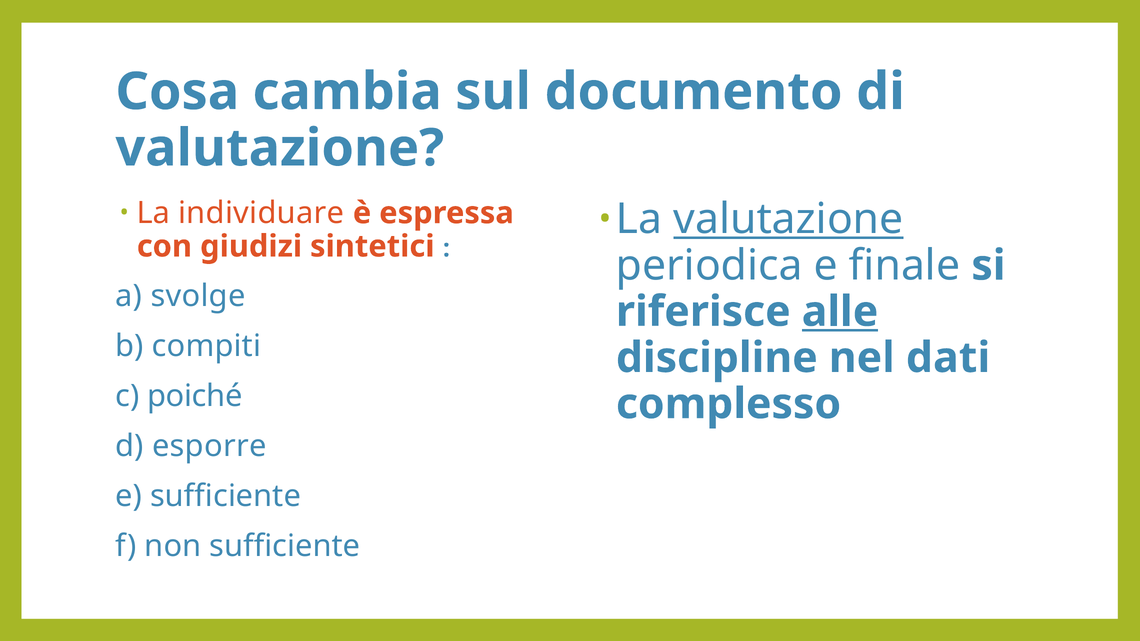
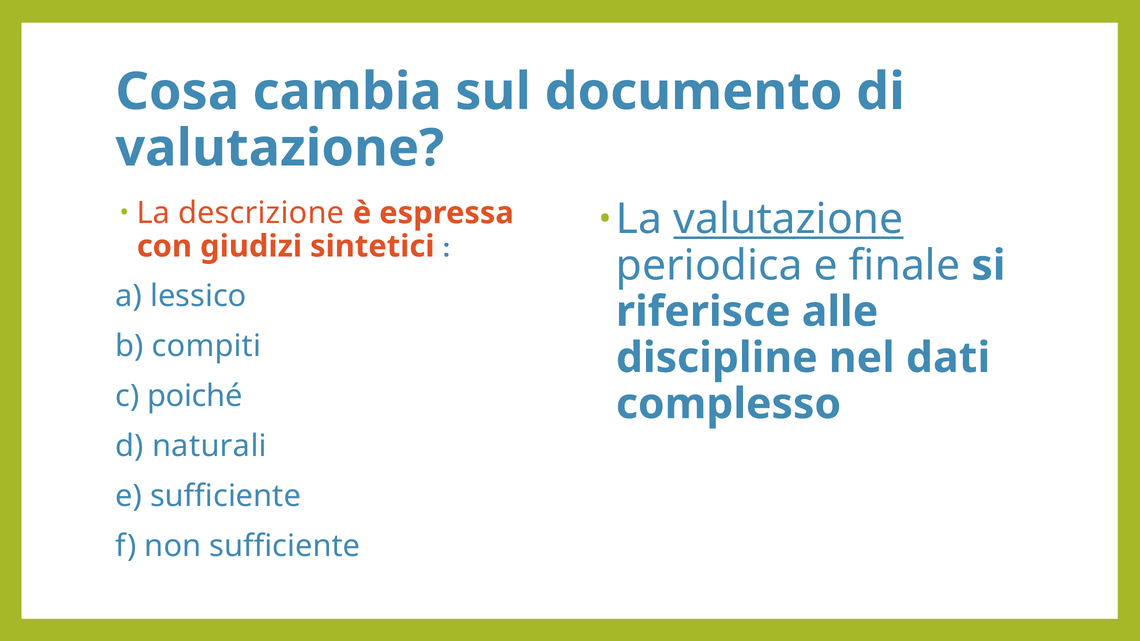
individuare: individuare -> descrizione (261, 213)
svolge: svolge -> lessico (198, 296)
alle underline: present -> none (840, 312)
esporre: esporre -> naturali (209, 446)
